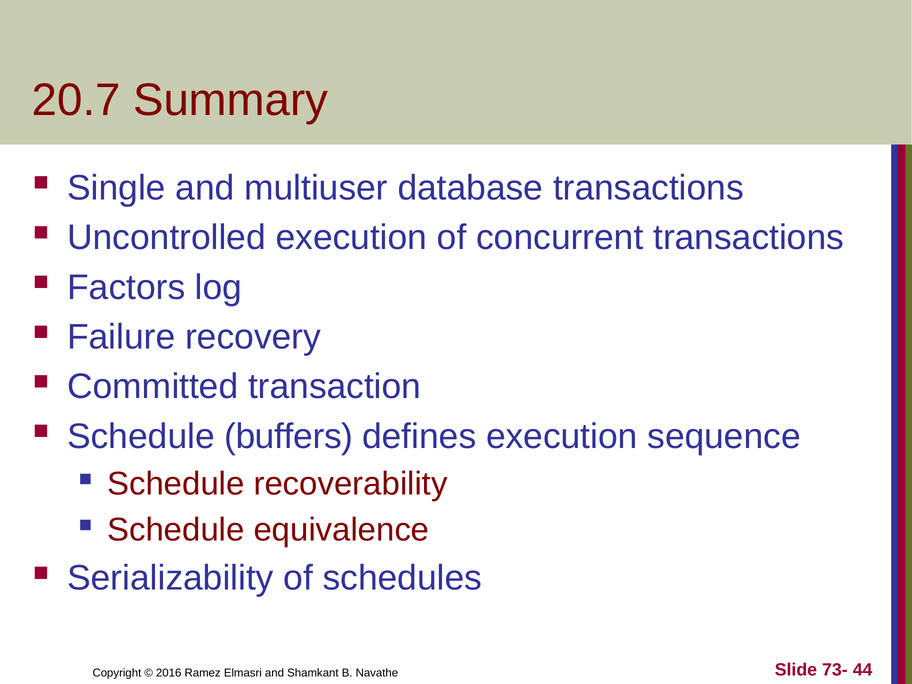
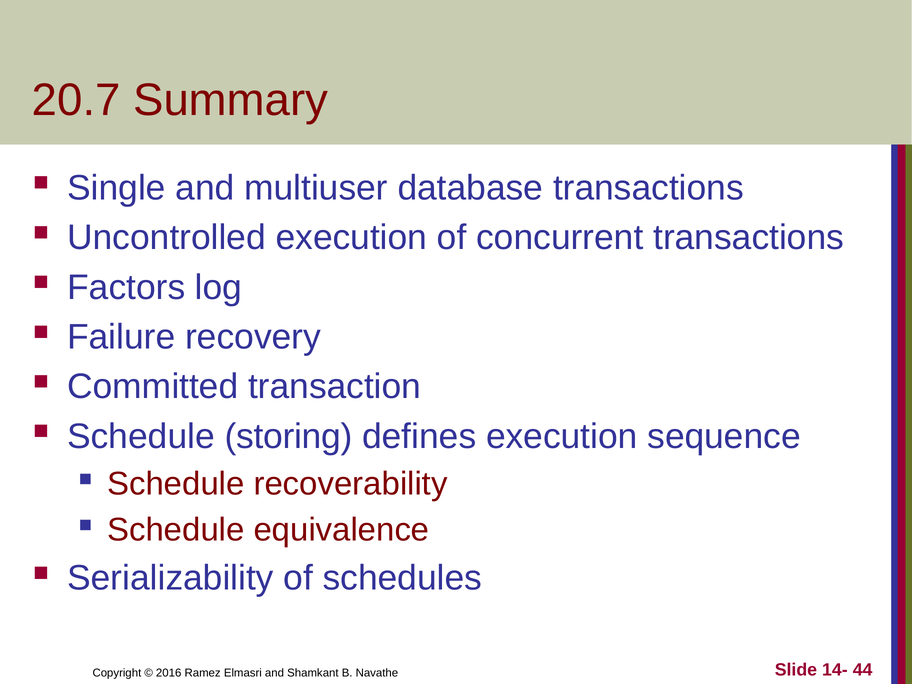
buffers: buffers -> storing (289, 436)
73-: 73- -> 14- (835, 670)
